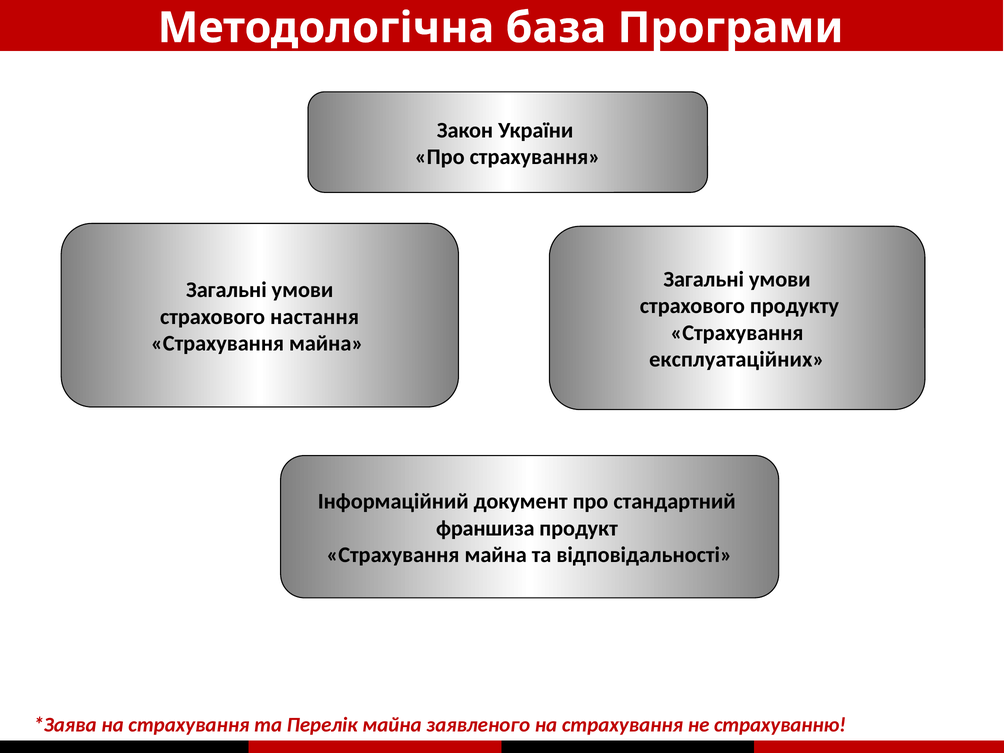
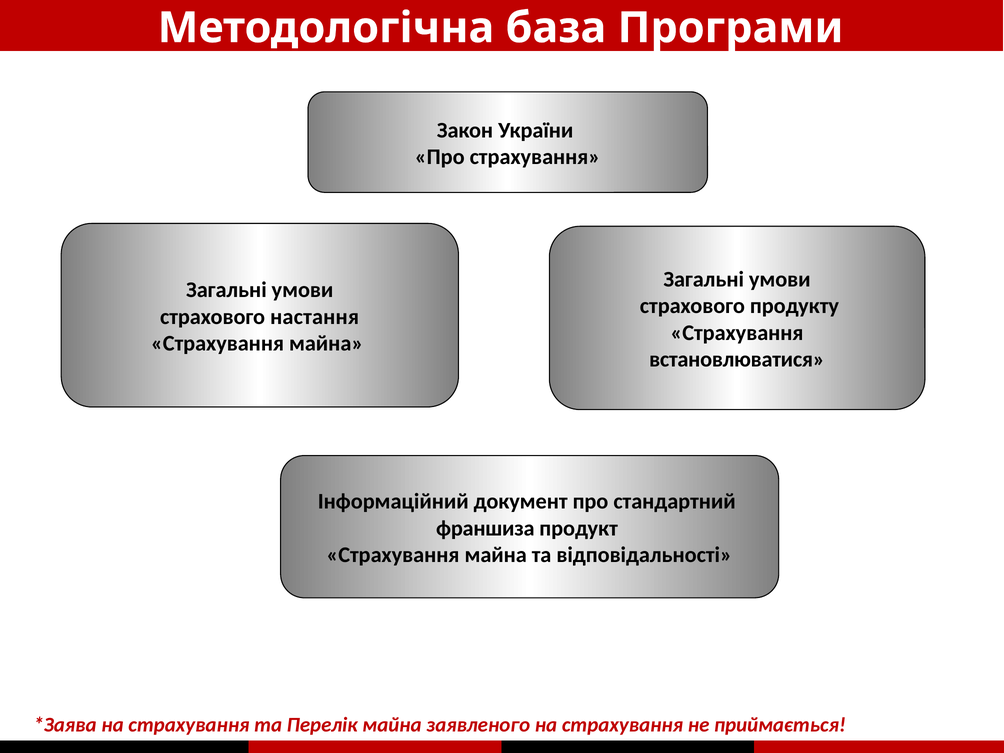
експлуатаційних: експлуатаційних -> встановлюватися (737, 360)
страхуванню: страхуванню -> приймається (780, 725)
